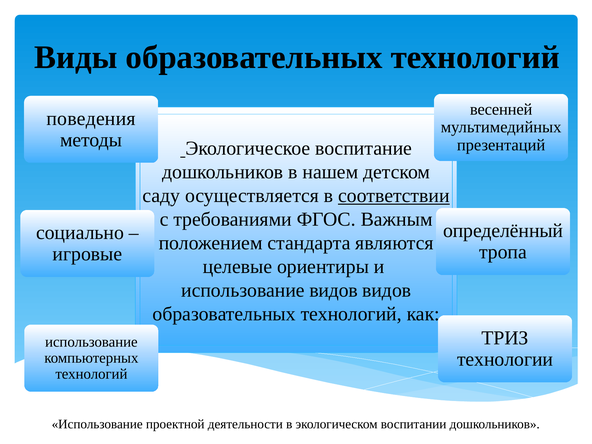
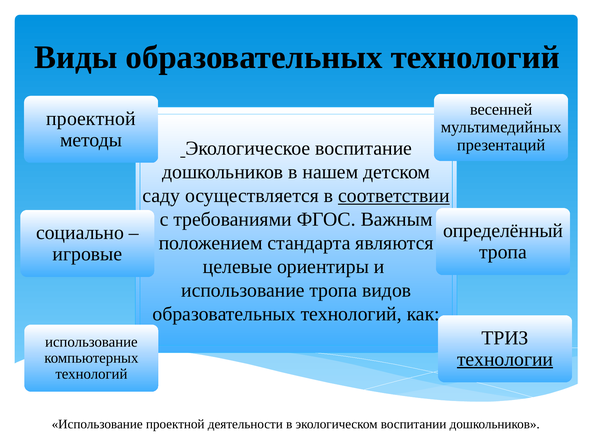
поведения: поведения -> проектной (91, 119)
использование видов: видов -> тропа (333, 290)
технологии underline: none -> present (505, 359)
